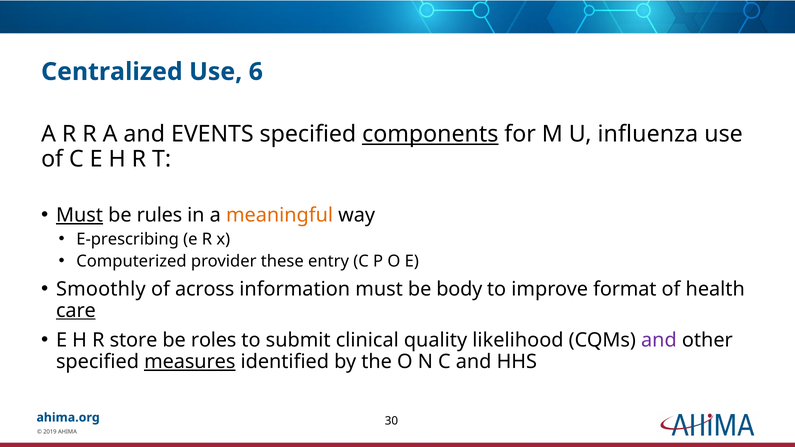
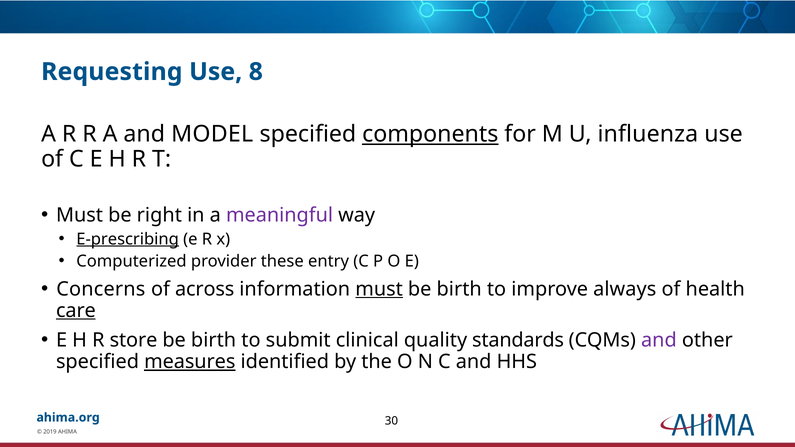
Centralized: Centralized -> Requesting (112, 72)
6: 6 -> 8 (256, 72)
EVENTS: EVENTS -> MODEL (212, 134)
Must underline: present -> none (80, 215)
rules: rules -> right (159, 215)
meaningful colour: orange -> purple (280, 215)
E-prescribing underline: none -> present (128, 239)
Smoothly: Smoothly -> Concerns (101, 289)
must underline: none -> present (379, 289)
body: body -> birth (459, 289)
format: format -> always (625, 289)
roles: roles -> birth (214, 340)
likelihood: likelihood -> standards (518, 340)
